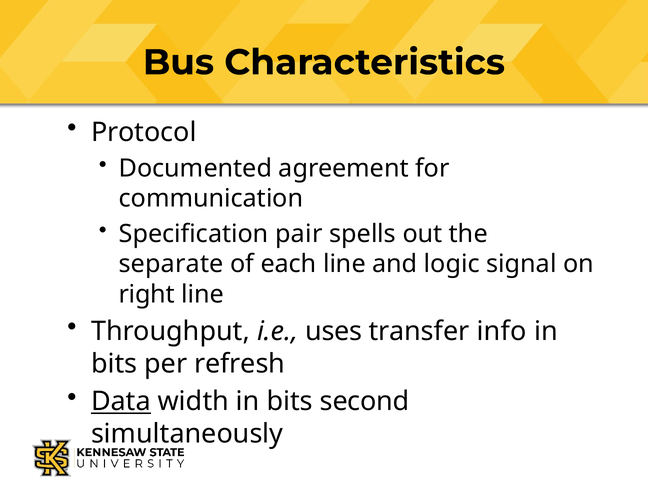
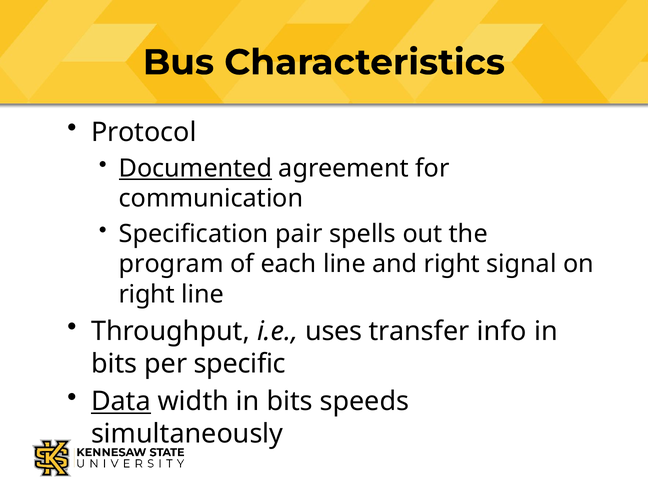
Documented underline: none -> present (195, 168)
separate: separate -> program (171, 264)
and logic: logic -> right (452, 264)
refresh: refresh -> specific (240, 364)
second: second -> speeds (364, 402)
